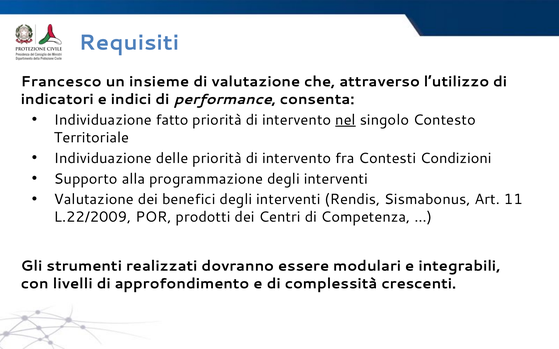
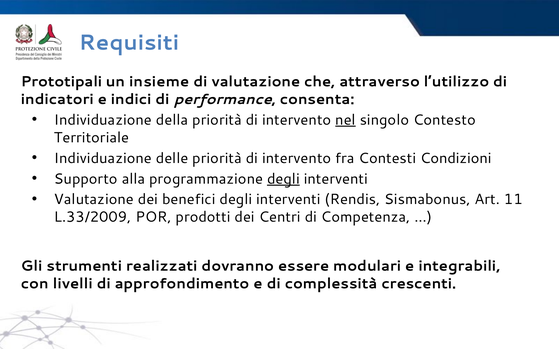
Francesco: Francesco -> Prototipali (62, 82)
fatto: fatto -> della (172, 120)
degli underline: none -> present (283, 179)
L.22/2009: L.22/2009 -> L.33/2009 (93, 217)
